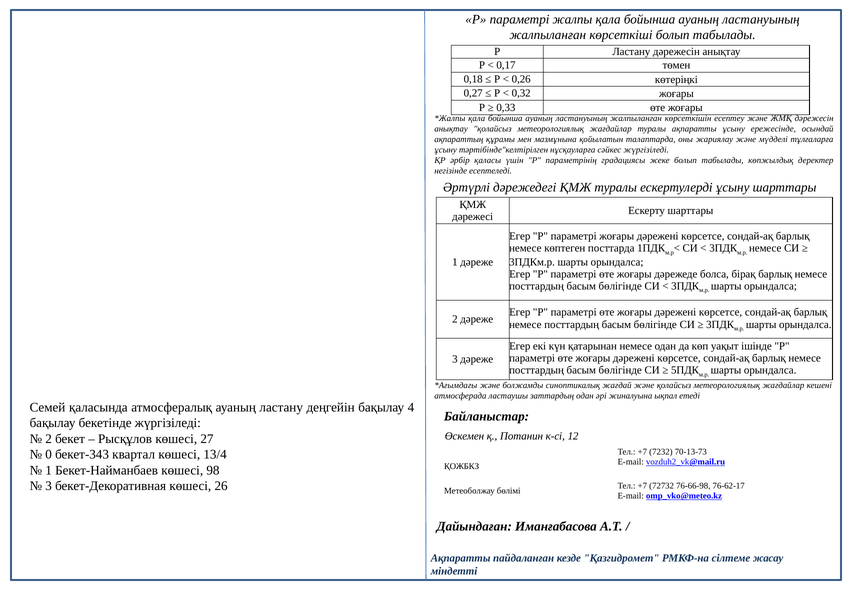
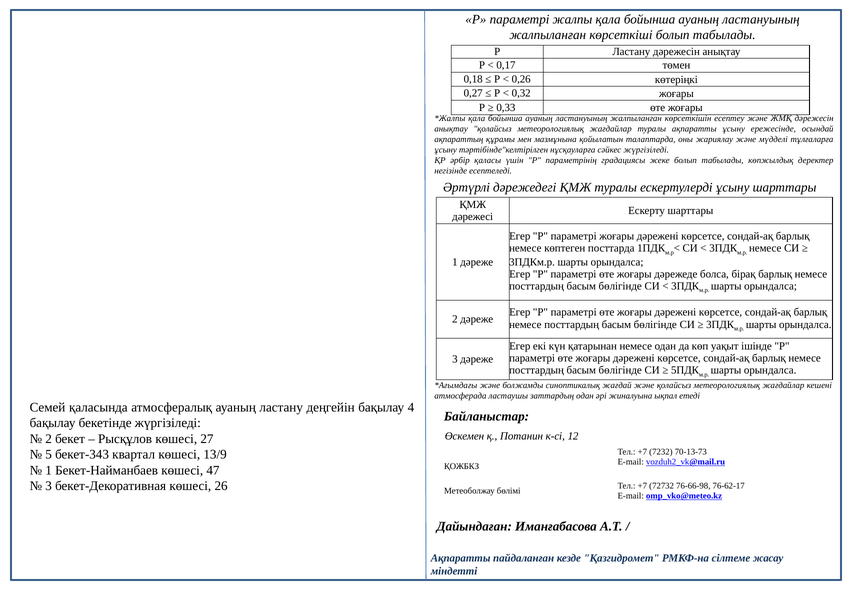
0: 0 -> 5 (49, 454)
13/4: 13/4 -> 13/9 (215, 454)
98: 98 -> 47 (213, 470)
